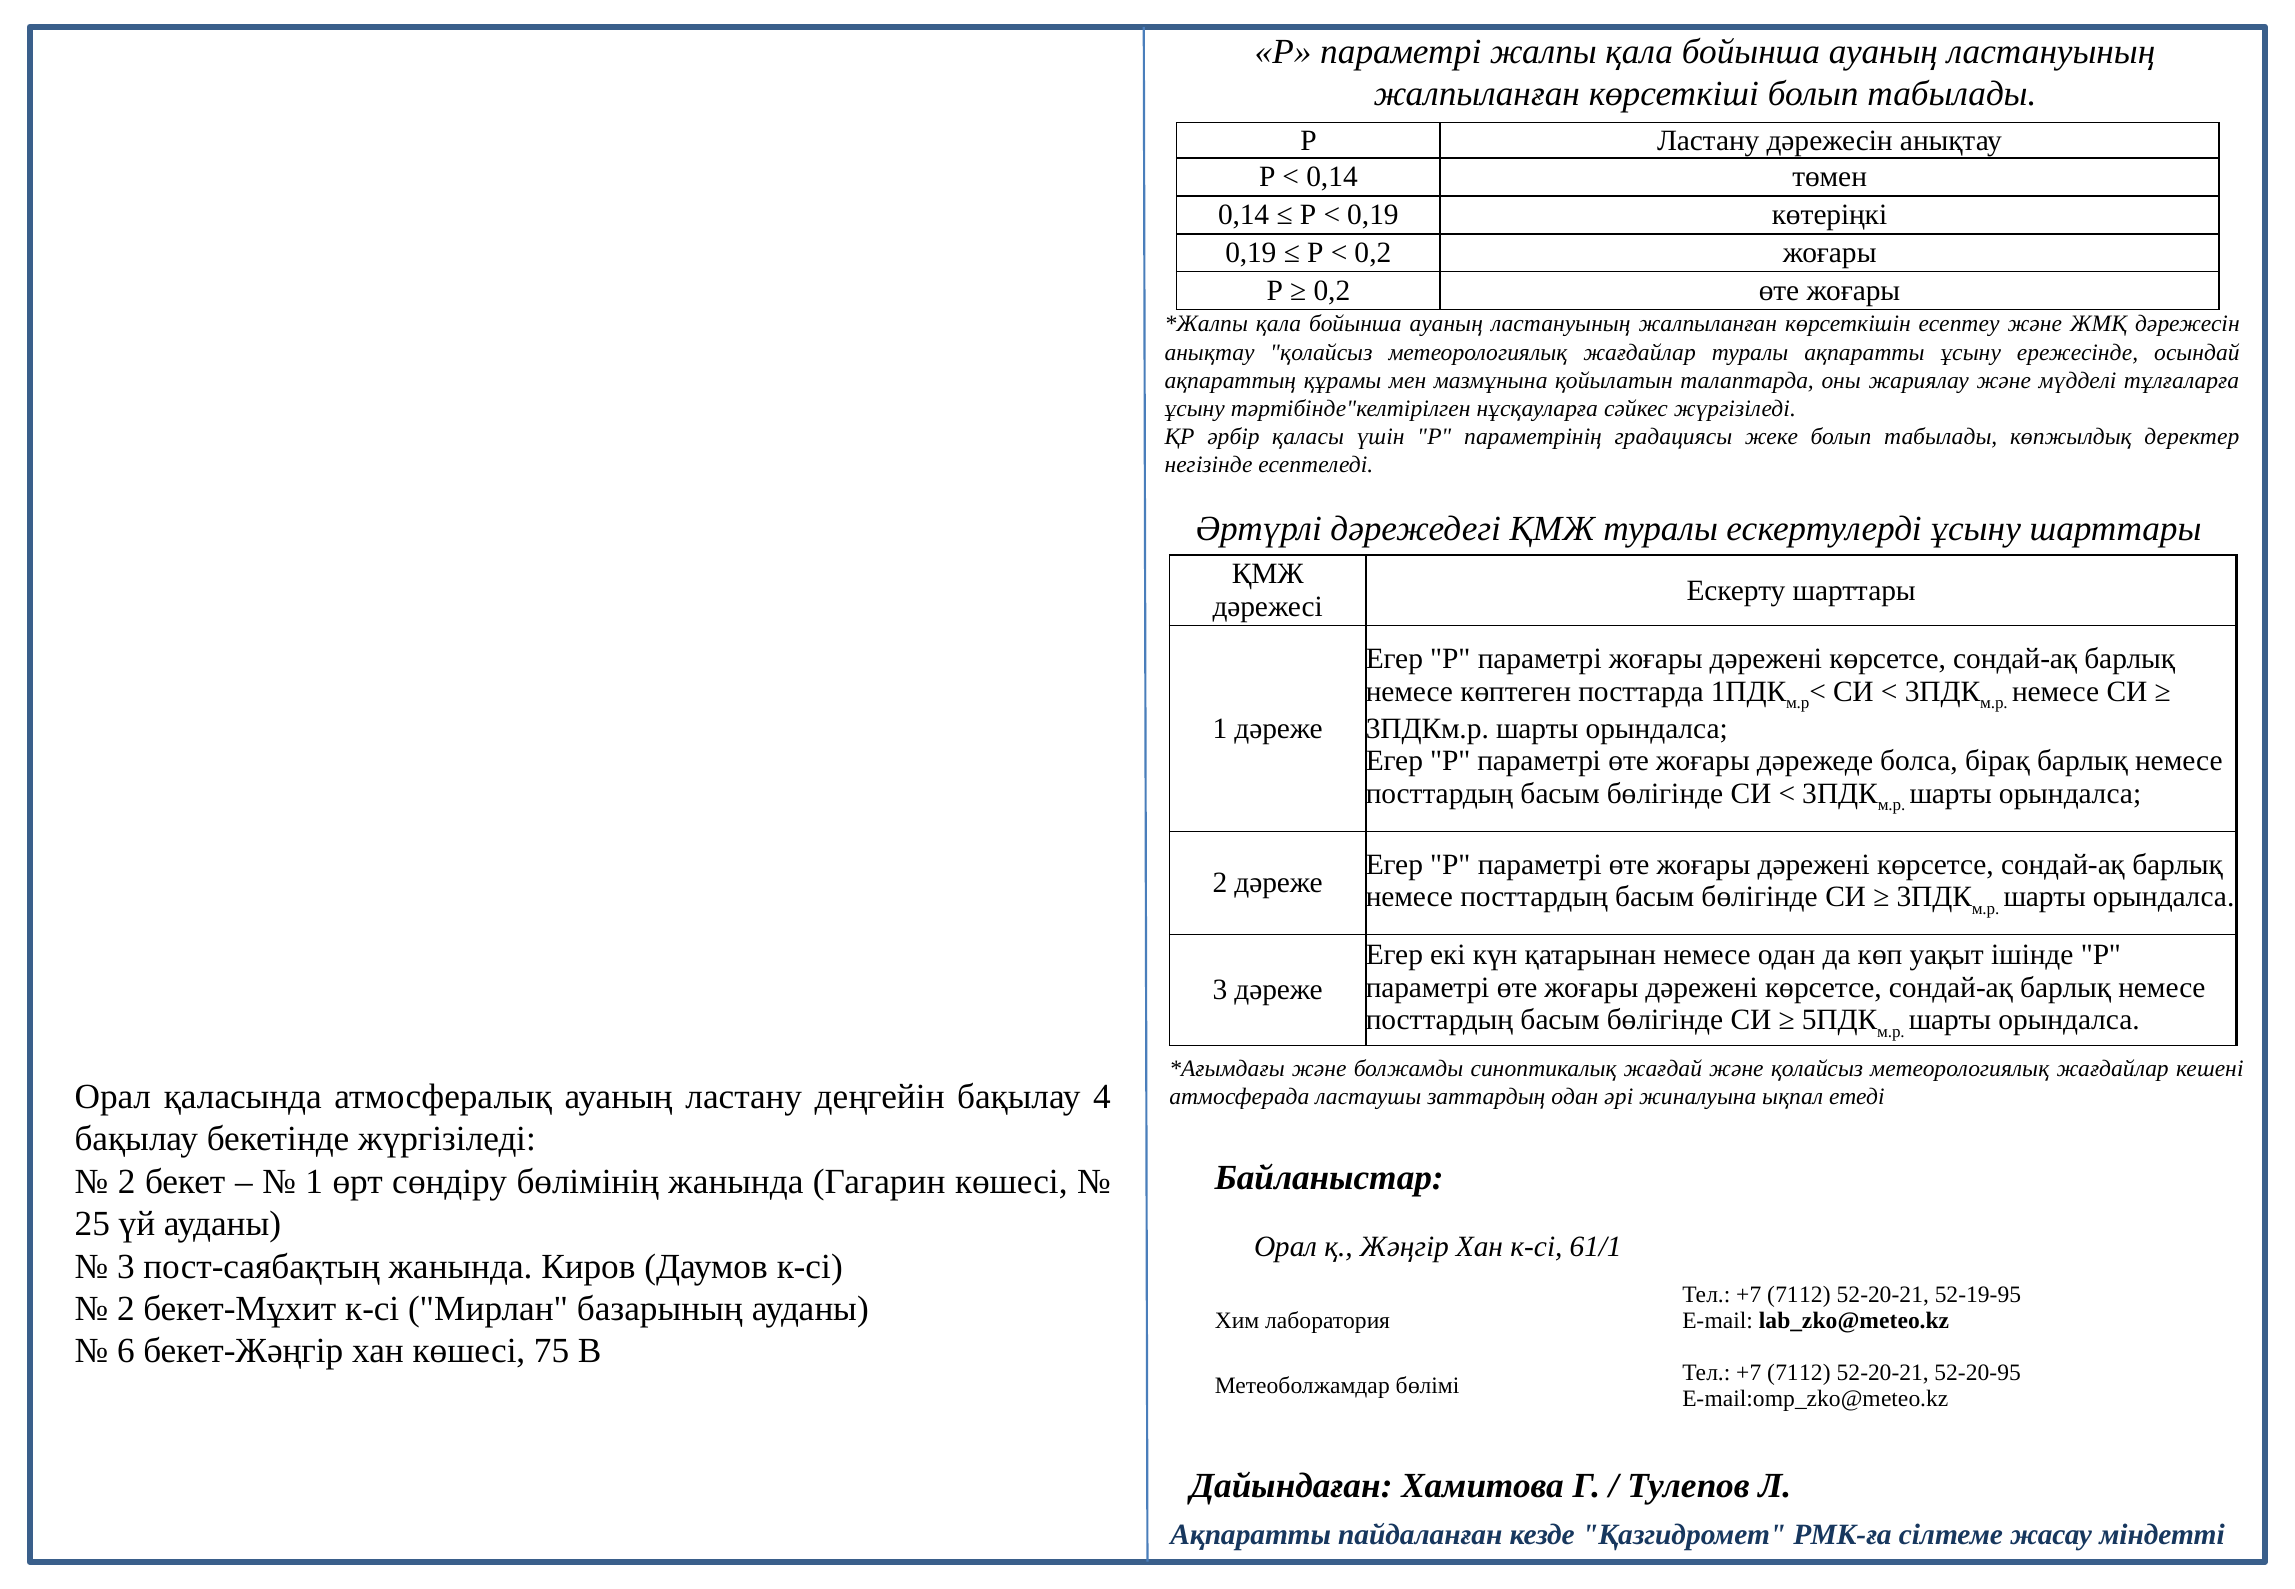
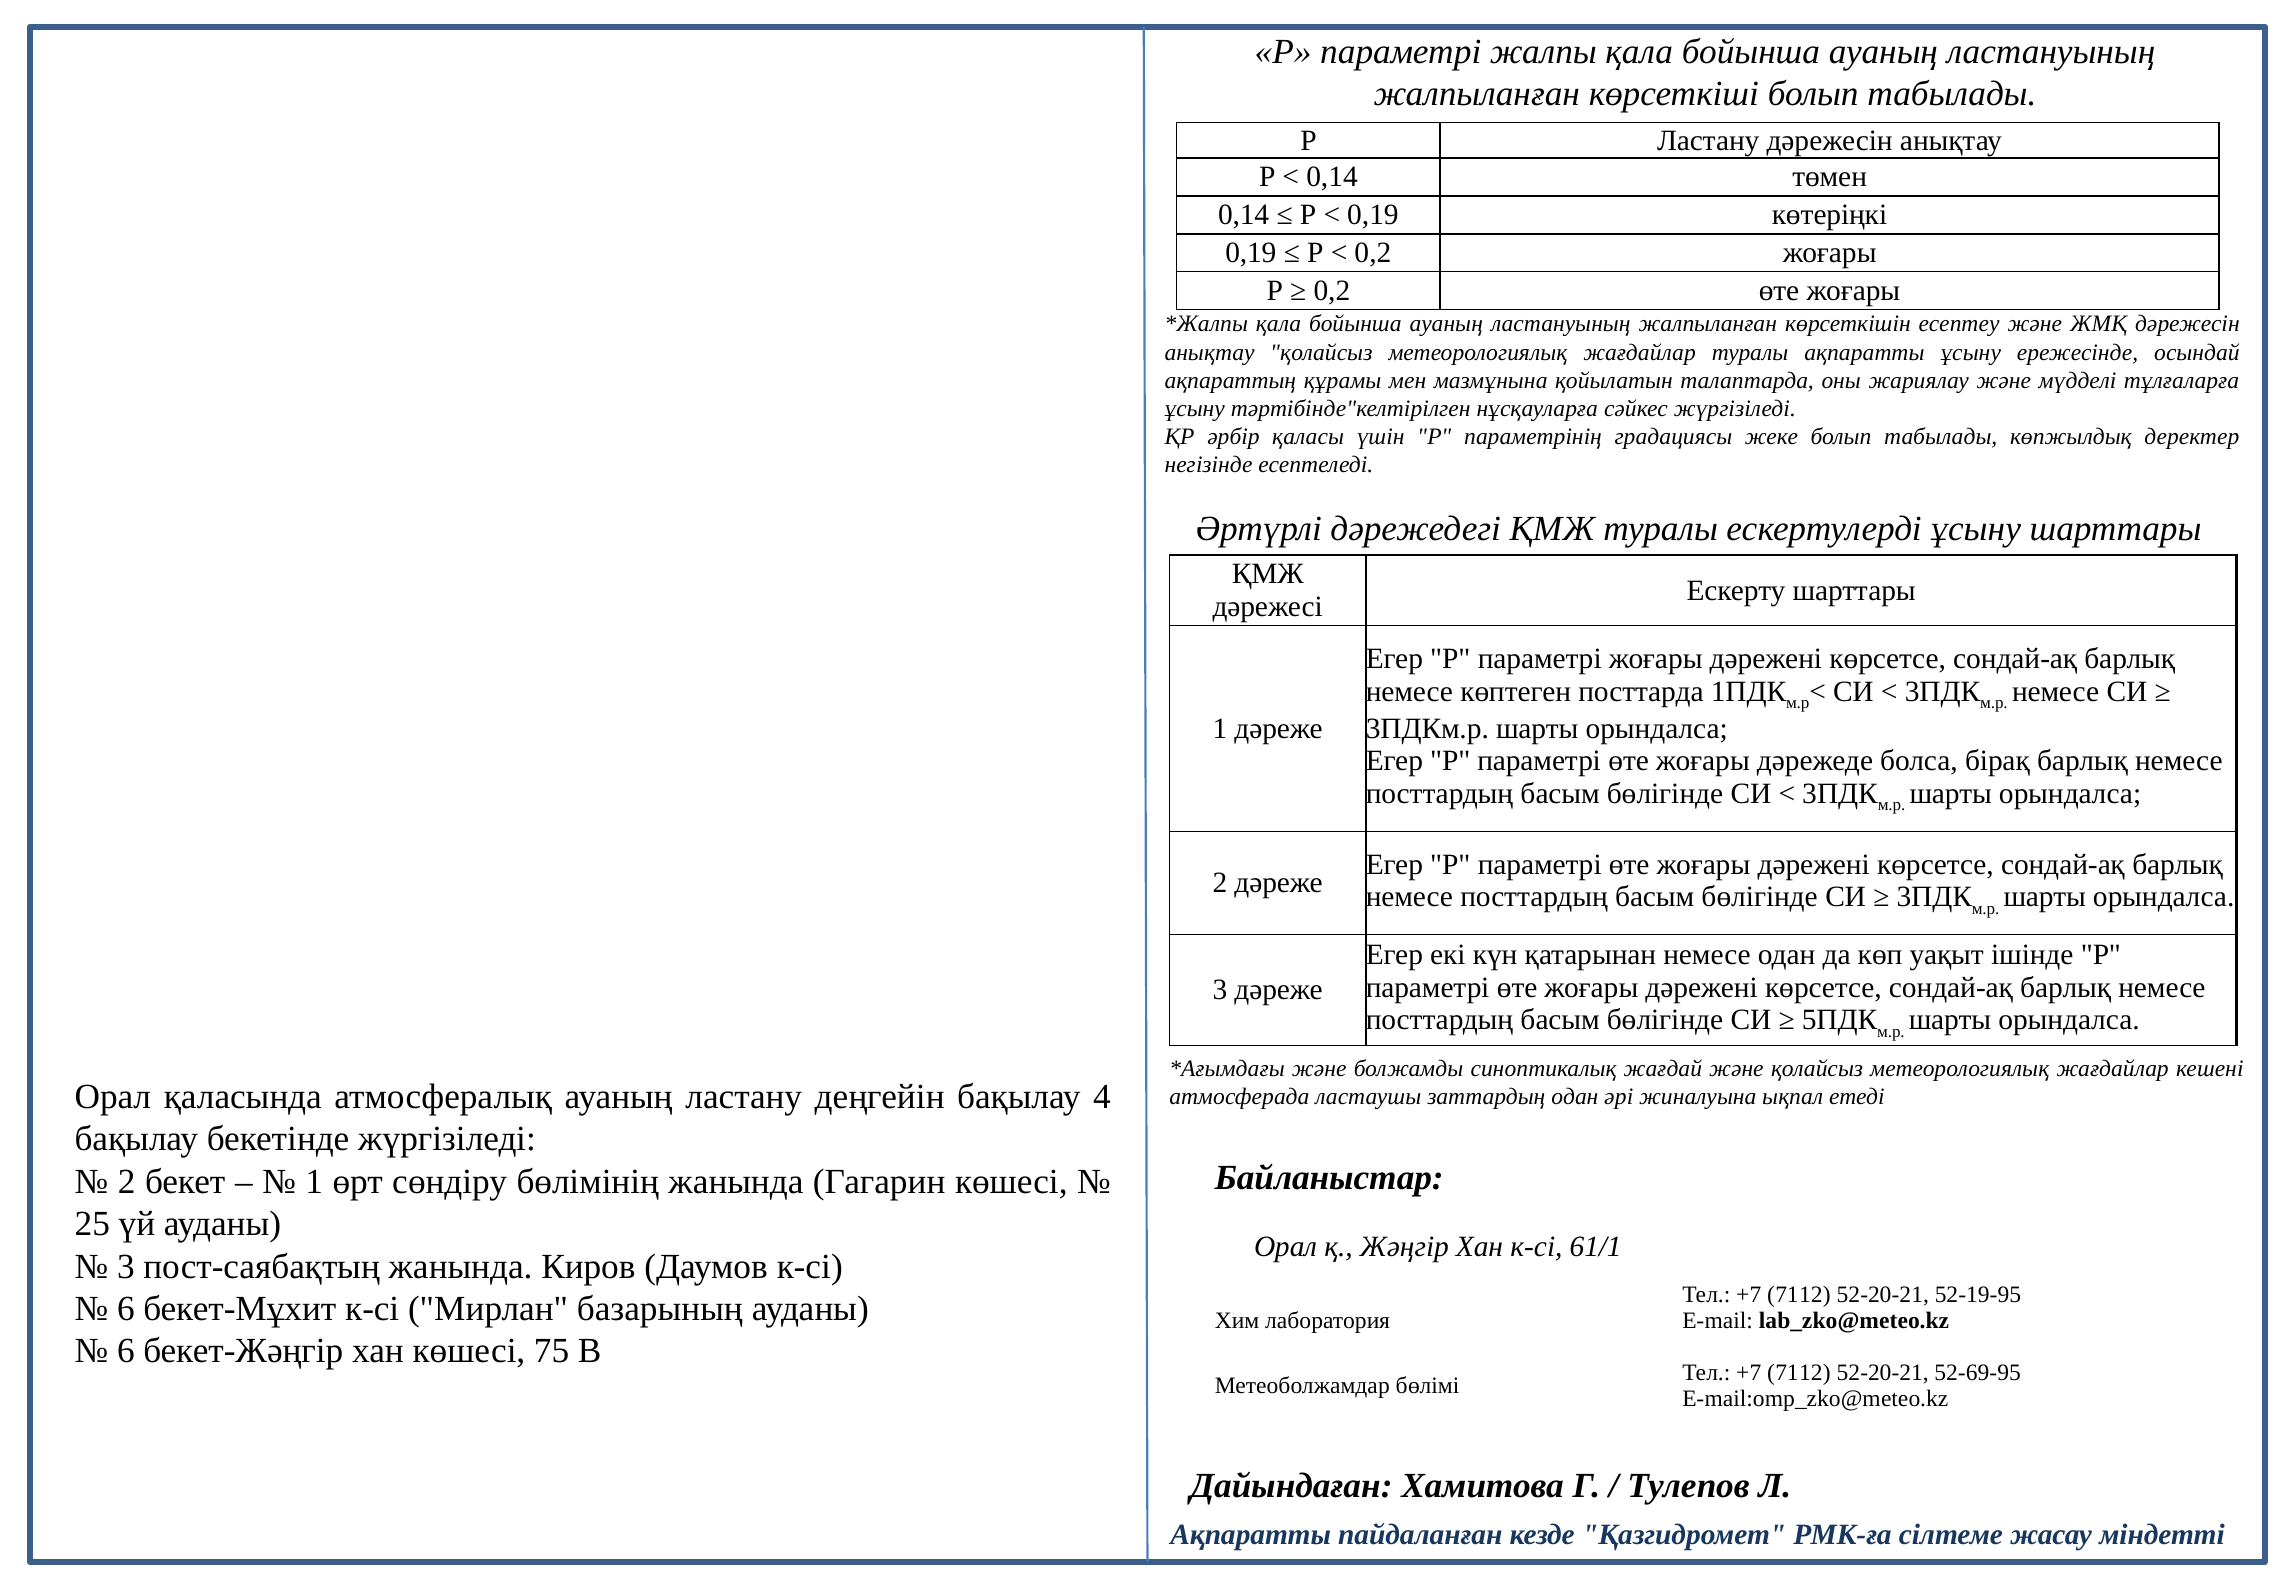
2: 2 -> 6 (126, 1309)
52-20-95: 52-20-95 -> 52-69-95 (1978, 1372)
